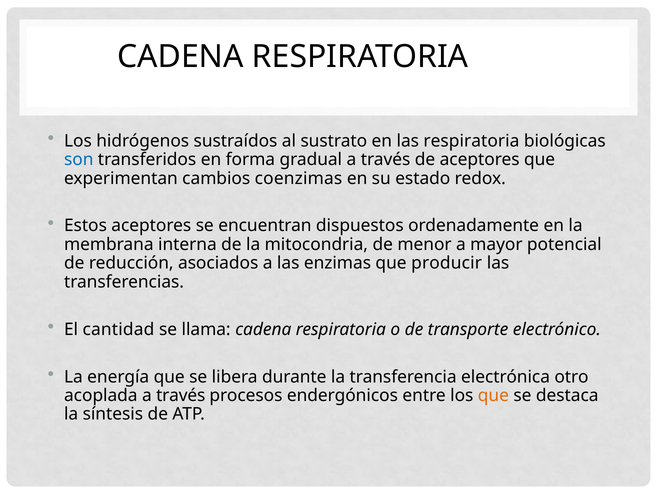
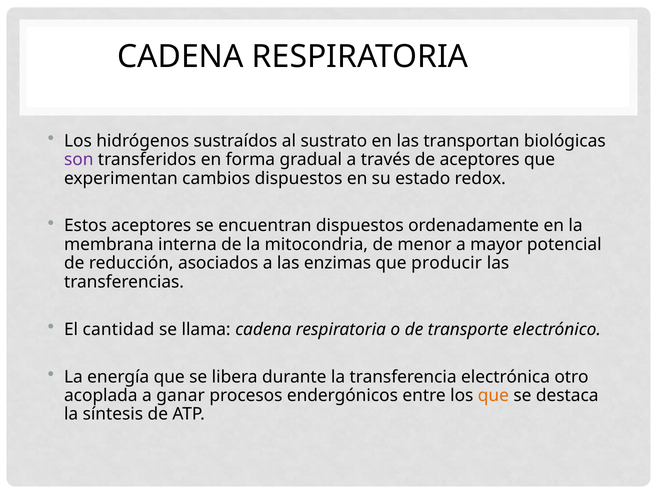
las respiratoria: respiratoria -> transportan (471, 141)
son colour: blue -> purple (79, 160)
cambios coenzimas: coenzimas -> dispuestos (299, 178)
acoplada a través: través -> ganar (181, 395)
